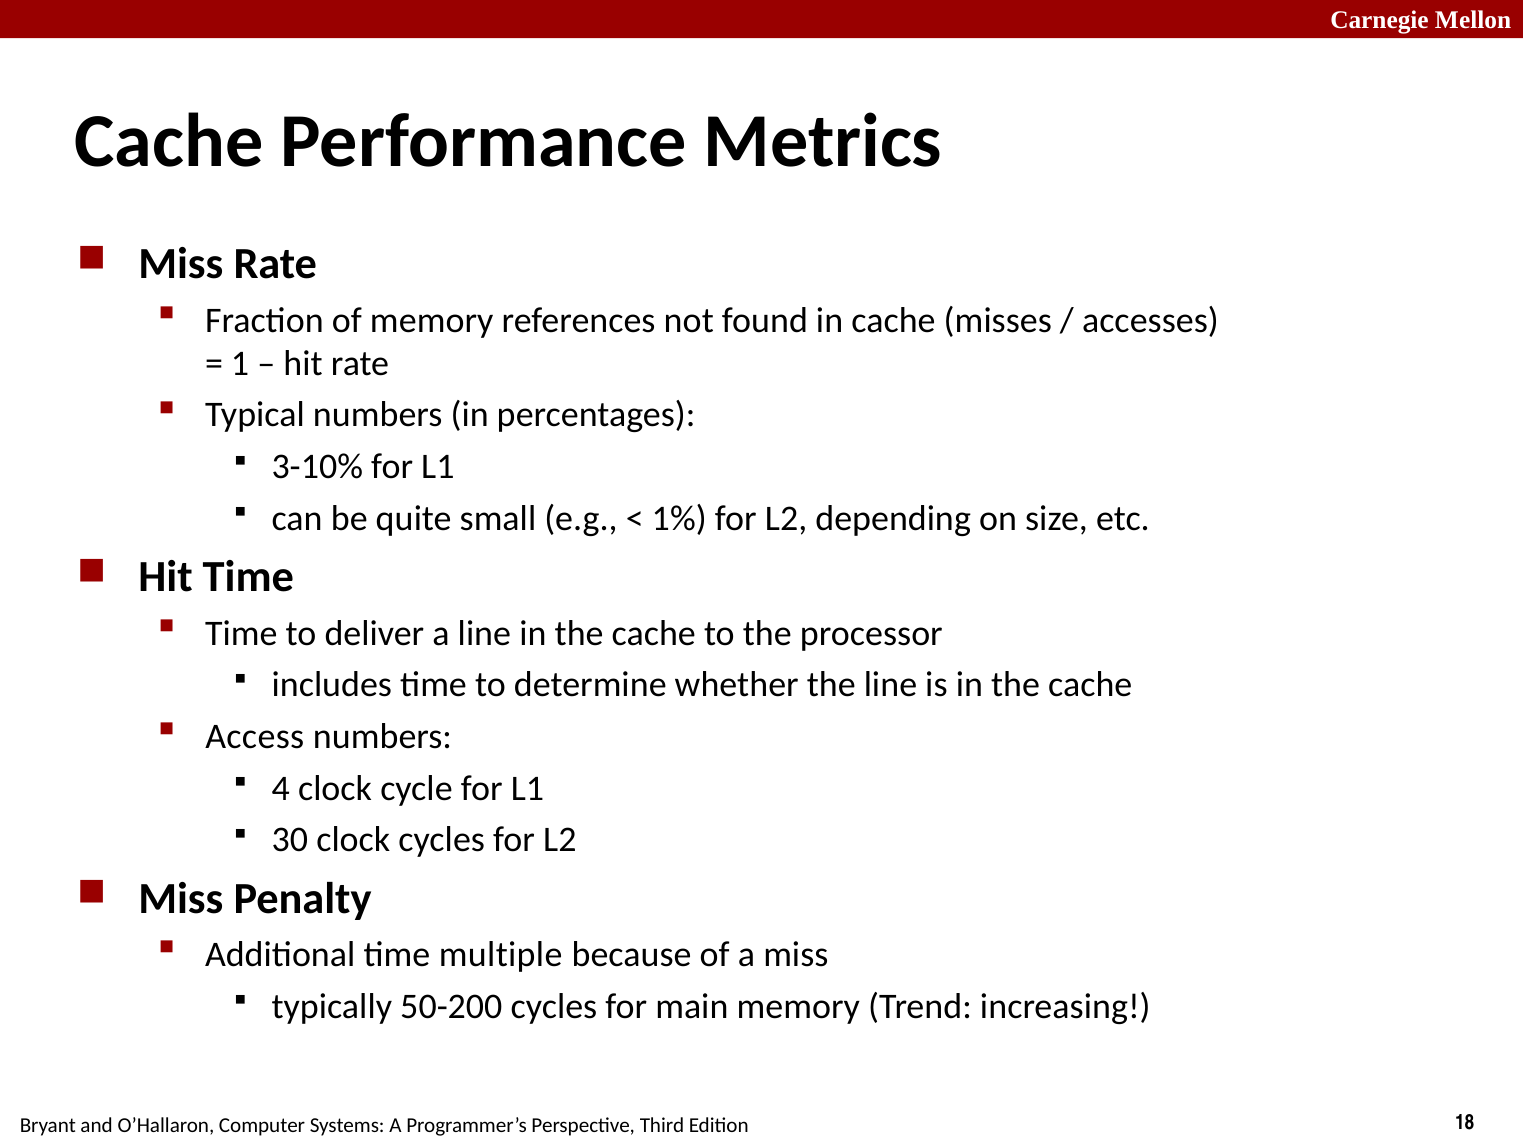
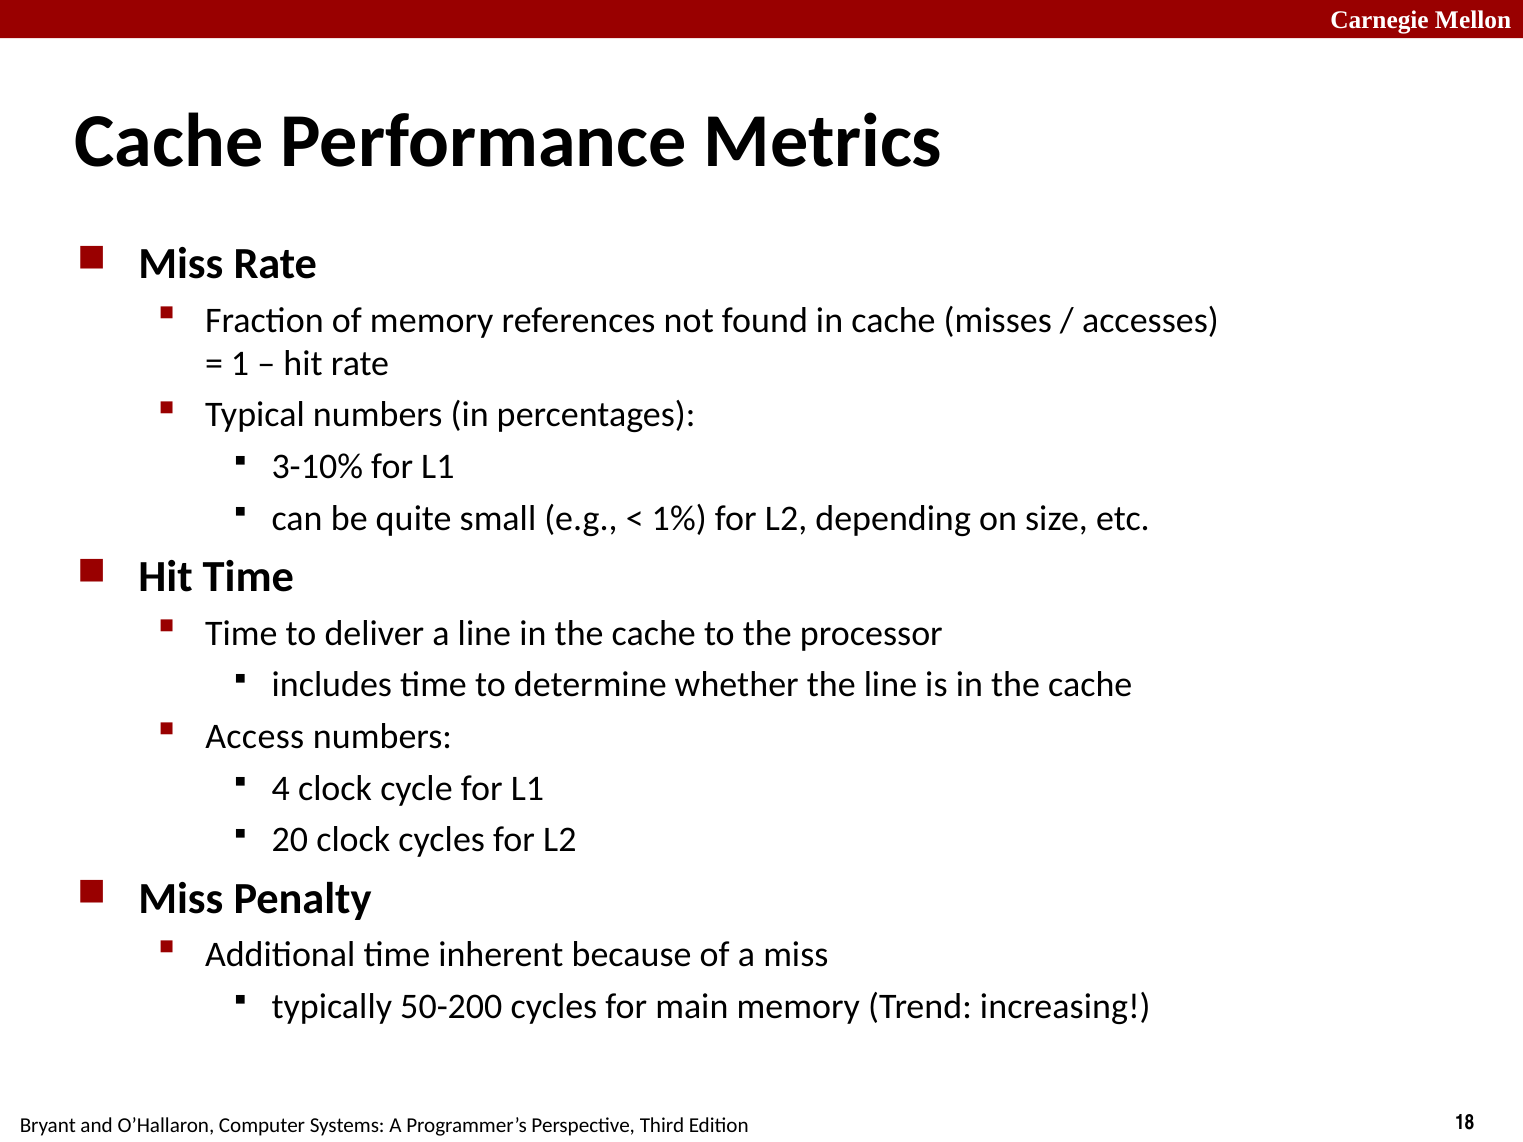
30: 30 -> 20 (290, 840)
multiple: multiple -> inherent (501, 955)
